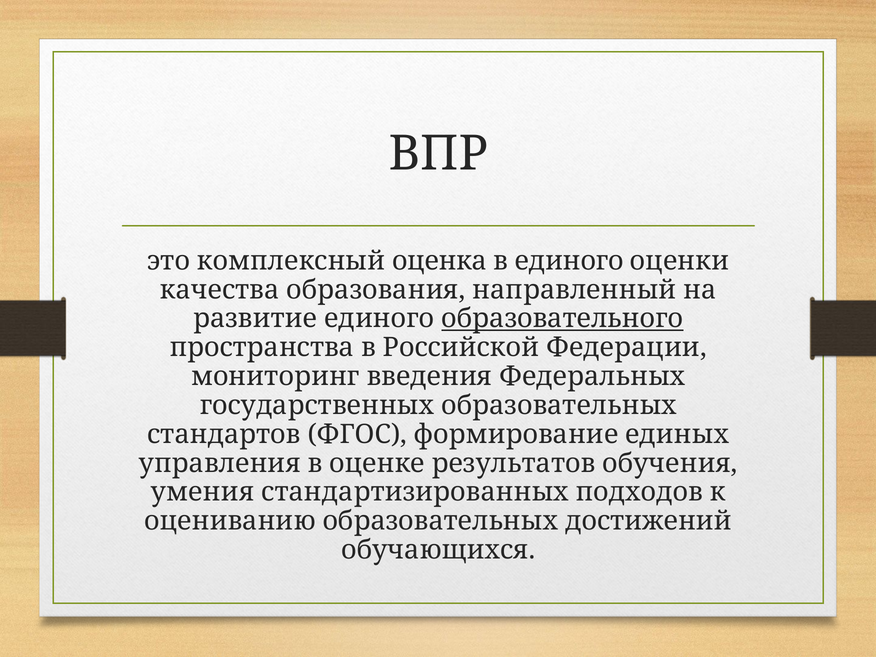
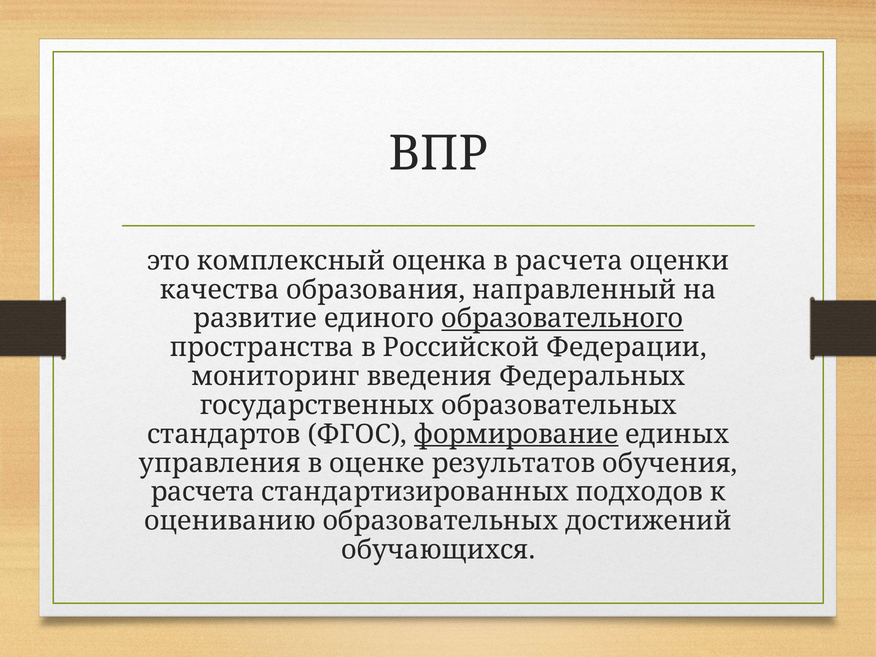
в единого: единого -> расчета (569, 261)
формирование underline: none -> present (516, 434)
умения: умения -> расчета (203, 492)
